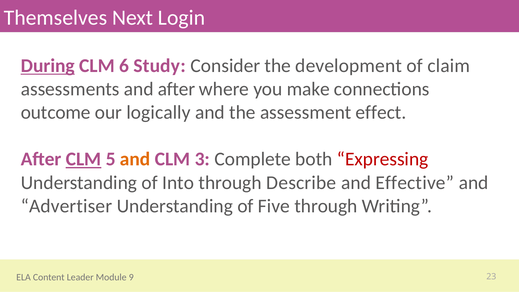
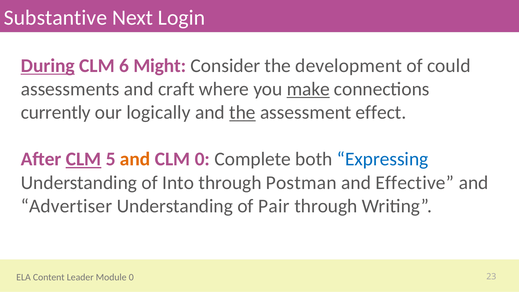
Themselves: Themselves -> Substantive (56, 18)
Study: Study -> Might (160, 66)
claim: claim -> could (449, 66)
and after: after -> craft (176, 89)
make underline: none -> present (308, 89)
outcome: outcome -> currently (56, 112)
the underline: none -> present (242, 112)
CLM 3: 3 -> 0 (202, 159)
Expressing colour: red -> blue (383, 159)
Describe: Describe -> Postman (301, 183)
Five: Five -> Pair (274, 206)
9: 9 -> 0 (131, 277)
